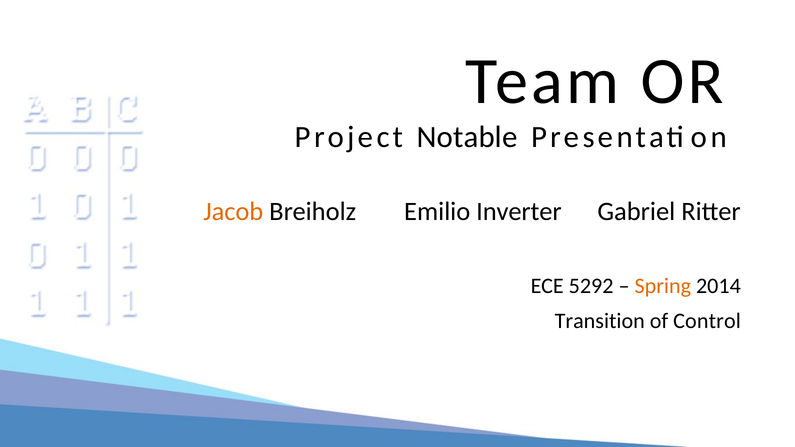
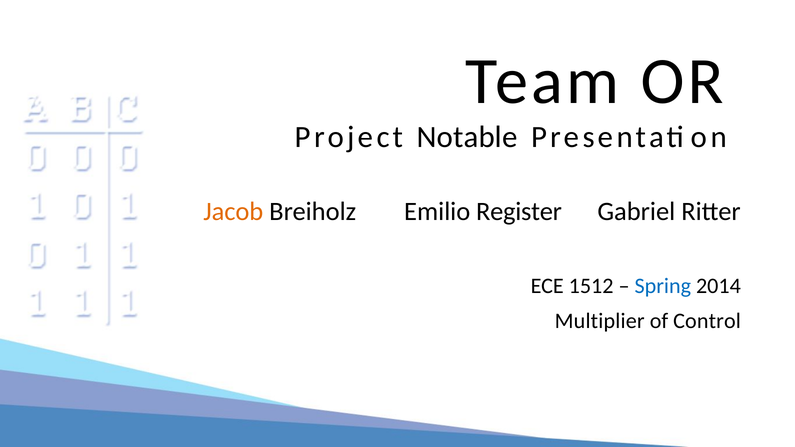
Inverter: Inverter -> Register (519, 212)
5292: 5292 -> 1512 (591, 286)
Spring colour: orange -> blue (663, 286)
Transition: Transition -> Multiplier (600, 321)
